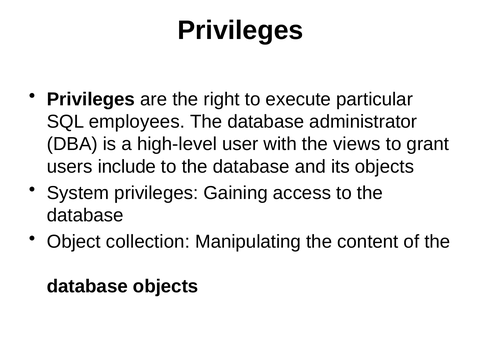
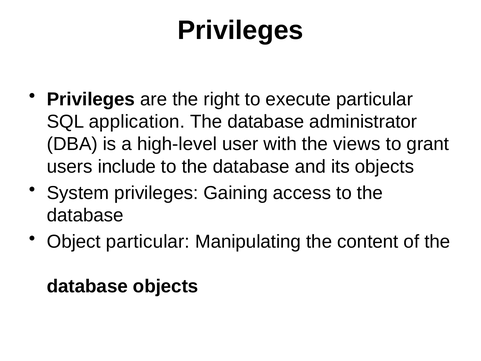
employees: employees -> application (137, 122)
Object collection: collection -> particular (148, 241)
